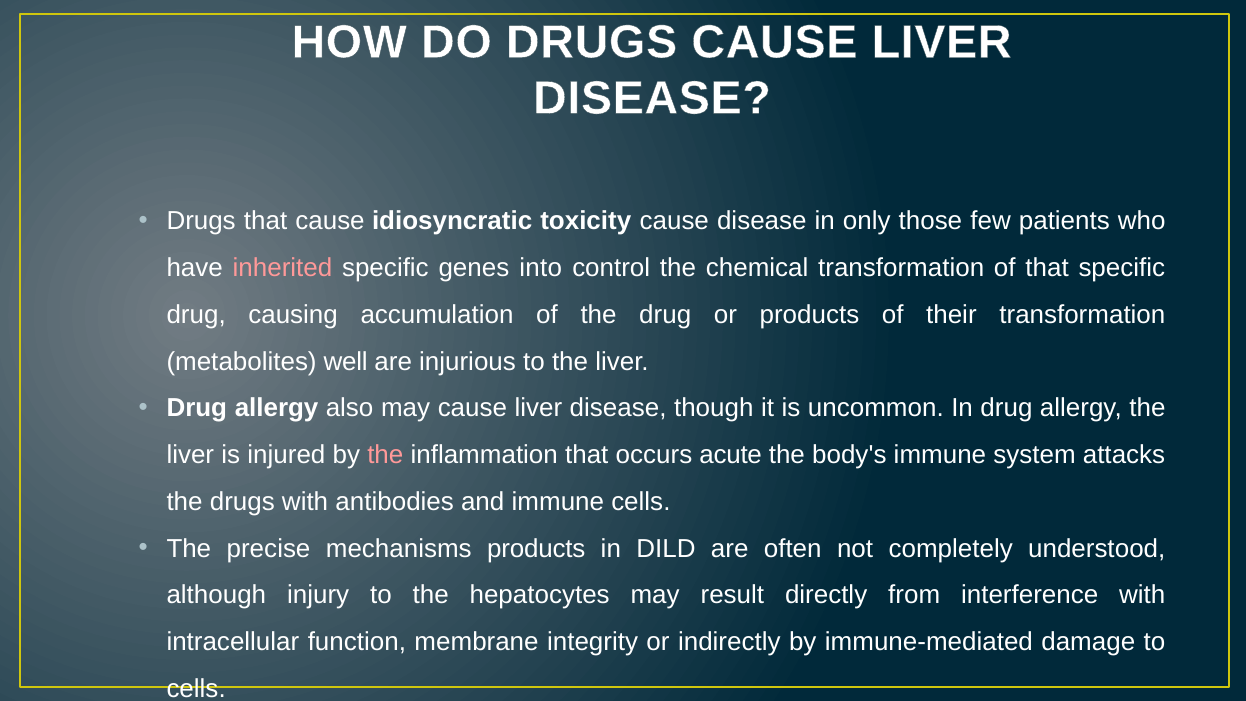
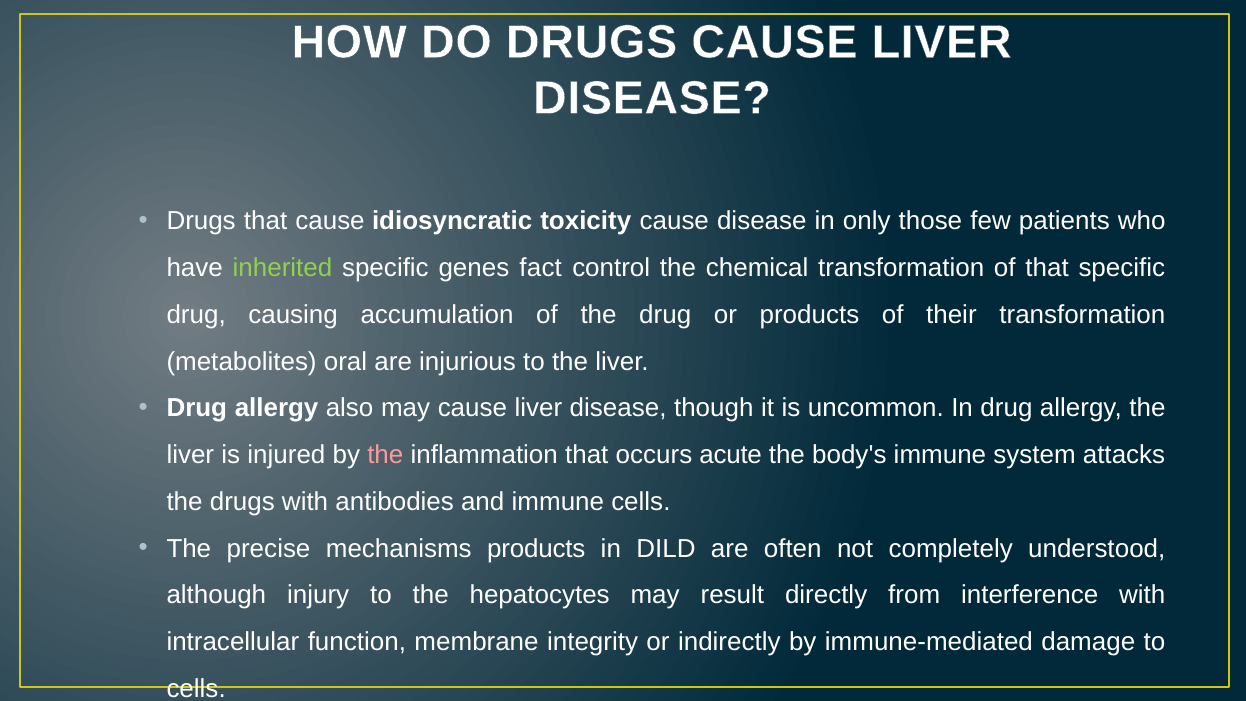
inherited colour: pink -> light green (282, 268)
into: into -> fact (541, 268)
well: well -> oral (345, 362)
